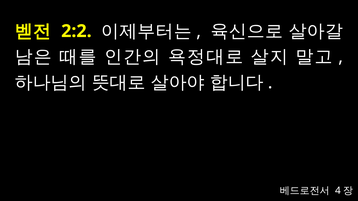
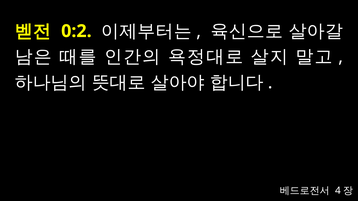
2:2: 2:2 -> 0:2 (76, 31)
